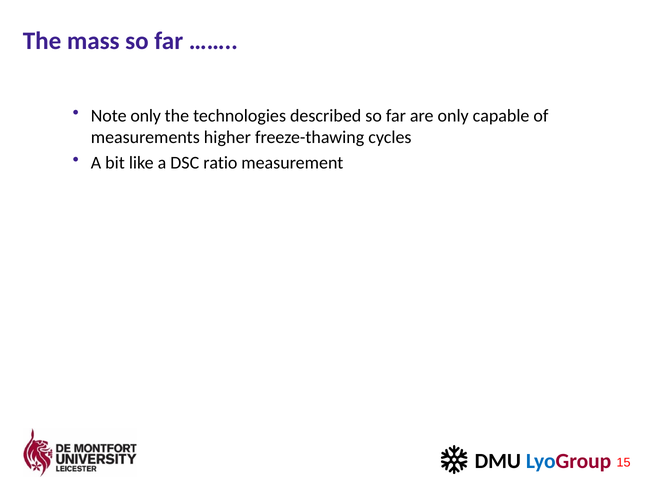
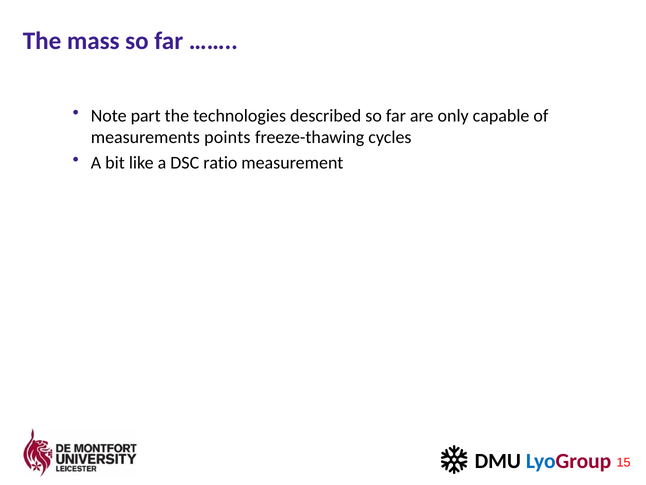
Note only: only -> part (146, 116)
higher: higher -> points (227, 137)
